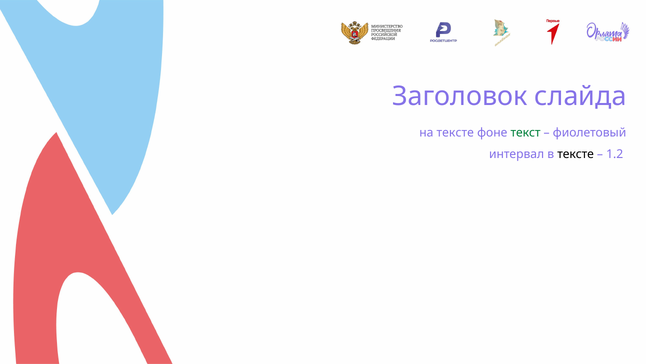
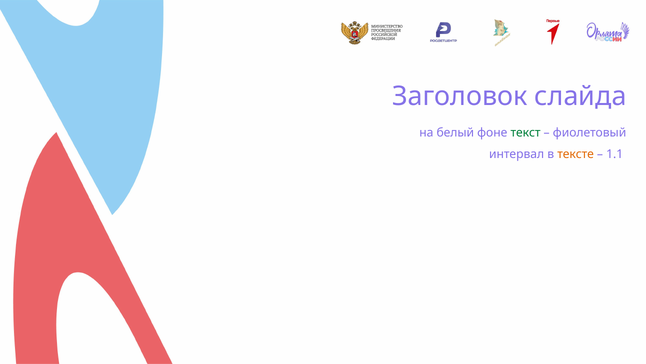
на тексте: тексте -> белый (455, 133)
тексте colour: black -> orange (576, 154)
1.2: 1.2 -> 1.1 (615, 154)
